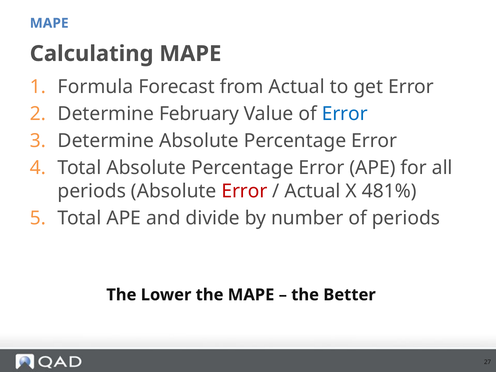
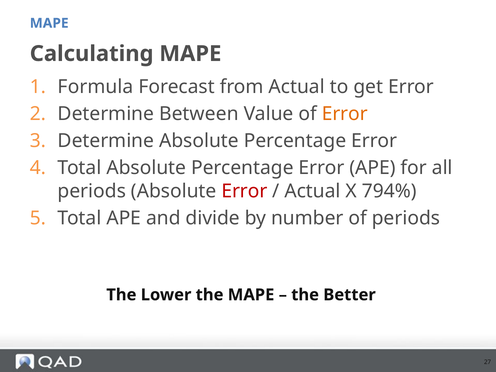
February: February -> Between (199, 114)
Error colour: blue -> orange (345, 114)
481%: 481% -> 794% (389, 191)
